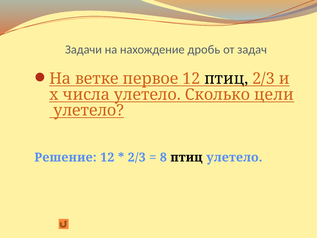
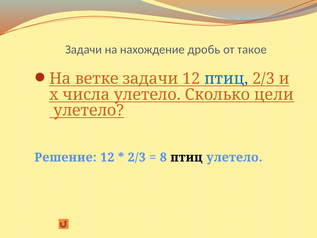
задач: задач -> такое (252, 50)
ветке первое: первое -> задачи (151, 79)
птиц colour: black -> blue (226, 79)
